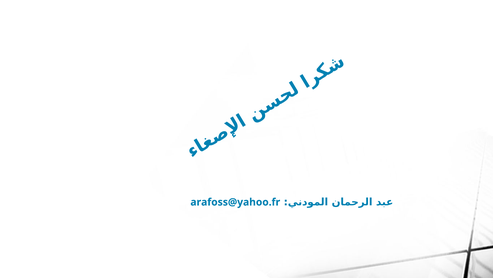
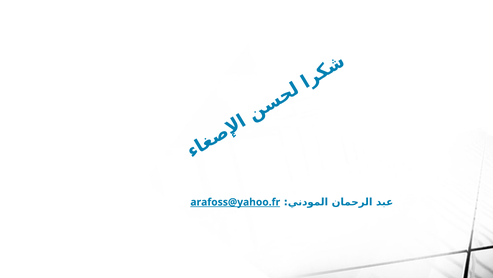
arafoss@yahoo.fr underline: none -> present (235, 202)
